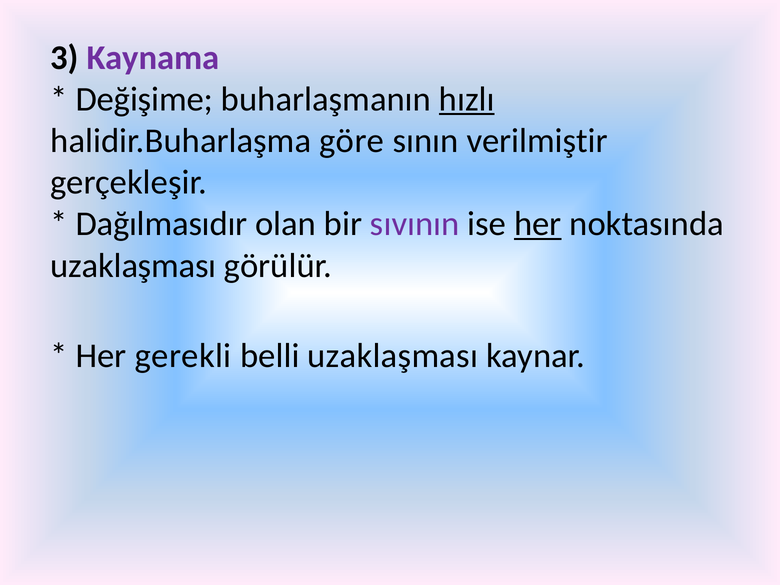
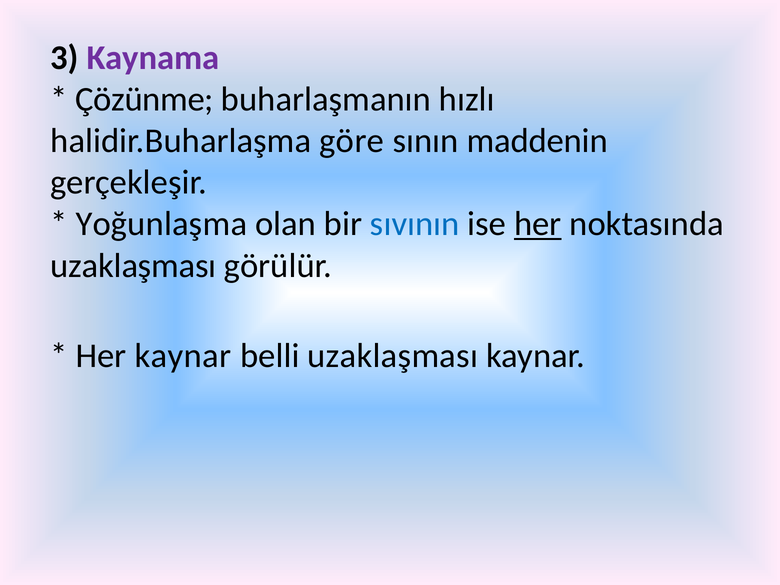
Değişime: Değişime -> Çözünme (144, 99)
hızlı underline: present -> none (467, 99)
verilmiştir: verilmiştir -> maddenin (537, 141)
Dağılmasıdır: Dağılmasıdır -> Yoğunlaşma (161, 224)
sıvının colour: purple -> blue (415, 224)
Her gerekli: gerekli -> kaynar (183, 356)
